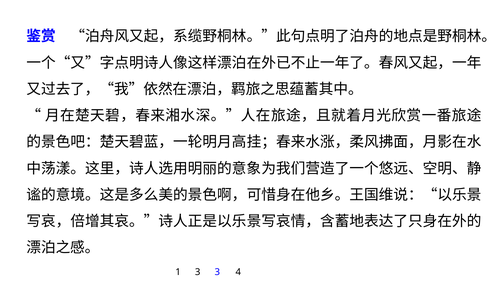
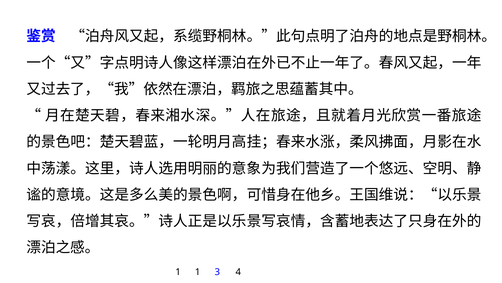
1 3: 3 -> 1 (198, 271)
